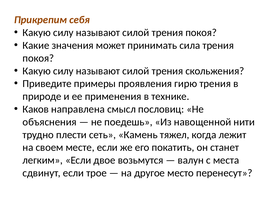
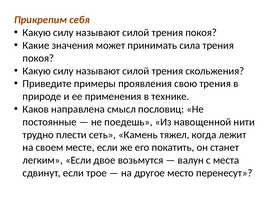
гирю: гирю -> свою (186, 84)
объяснения: объяснения -> постоянные (50, 122)
